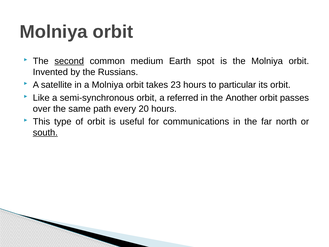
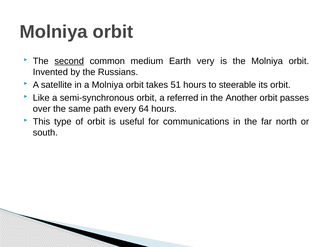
spot: spot -> very (206, 61)
23: 23 -> 51 (176, 85)
particular: particular -> steerable (237, 85)
20: 20 -> 64 (144, 109)
south underline: present -> none (45, 132)
